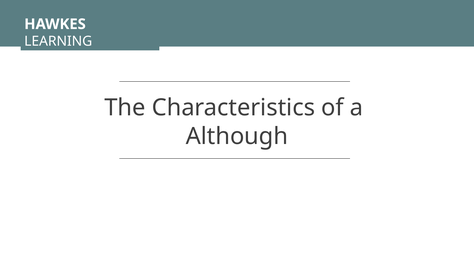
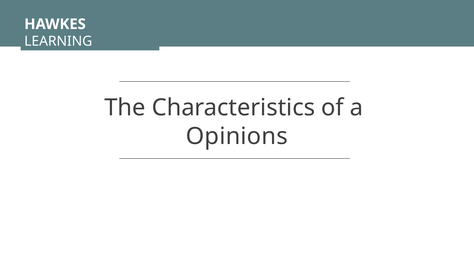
Although: Although -> Opinions (237, 136)
